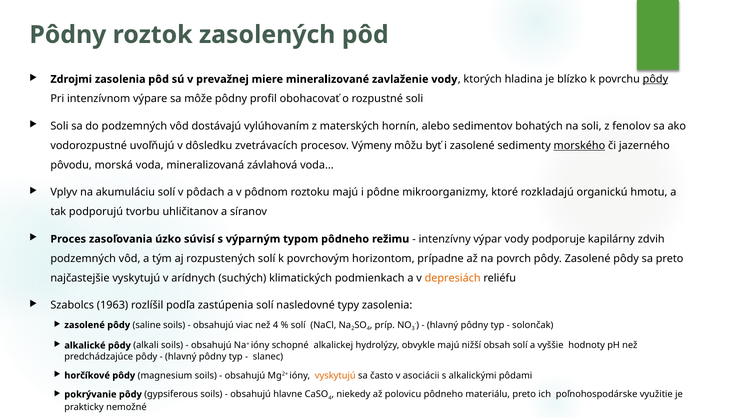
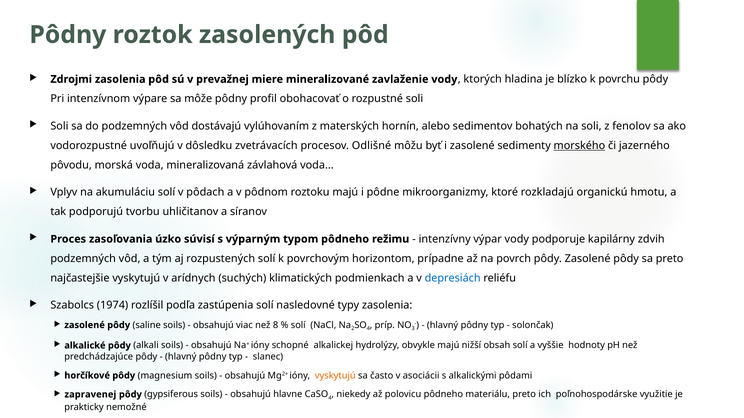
pôdy underline: present -> none (655, 79)
Výmeny: Výmeny -> Odlišné (372, 146)
depresiách colour: orange -> blue (453, 278)
1963: 1963 -> 1974 (113, 306)
než 4: 4 -> 8 (276, 325)
pokrývanie: pokrývanie -> zapravenej (90, 395)
